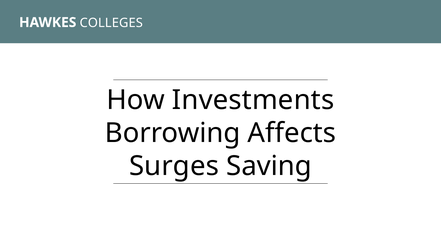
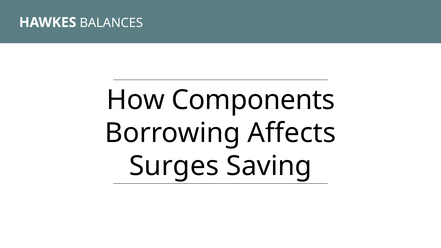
COLLEGES: COLLEGES -> BALANCES (111, 23)
Investments: Investments -> Components (253, 100)
